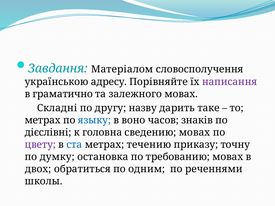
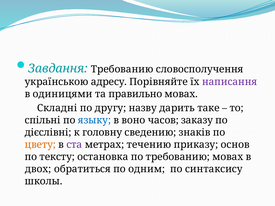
Завдання Матеріалом: Матеріалом -> Требованию (122, 69)
граматично: граматично -> одиницями (63, 94)
залежного: залежного -> правильно (135, 94)
метрах: метрах -> спільні (43, 120)
знаків: знаків -> заказу (197, 120)
головна: головна -> головну (102, 133)
сведению мовах: мовах -> знаків (195, 133)
цвету colour: purple -> orange (40, 145)
ста colour: blue -> purple (74, 145)
точну: точну -> основ (235, 145)
думку: думку -> тексту (57, 157)
реченнями: реченнями -> синтаксису (214, 169)
